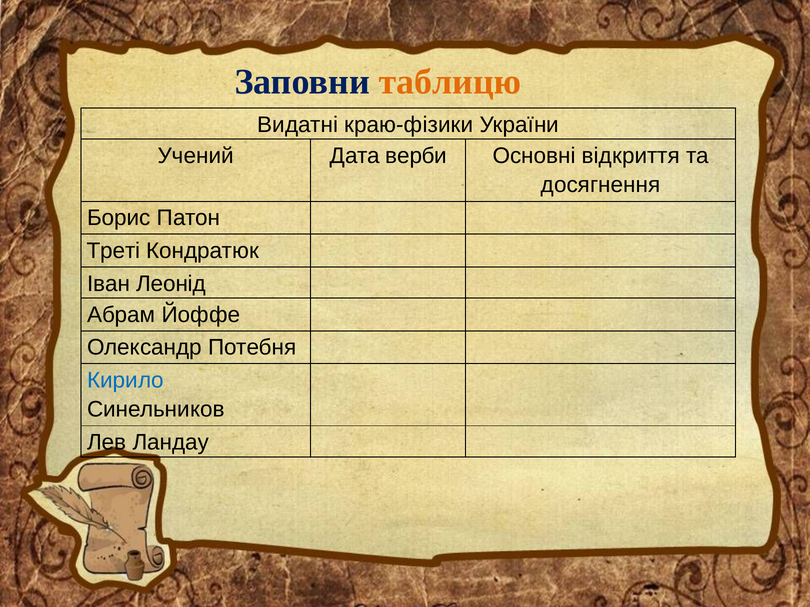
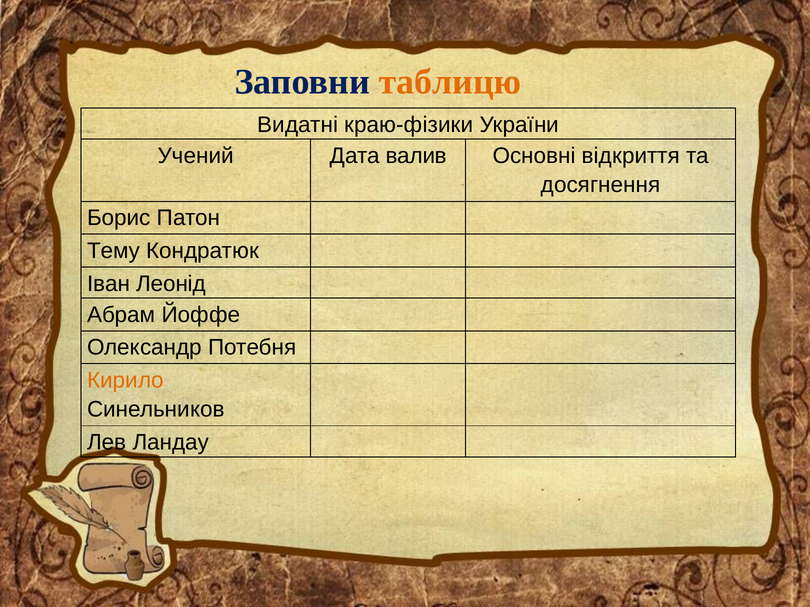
верби: верби -> валив (416, 156)
Треті: Треті -> Тему (113, 251)
Кирило colour: blue -> orange (125, 381)
